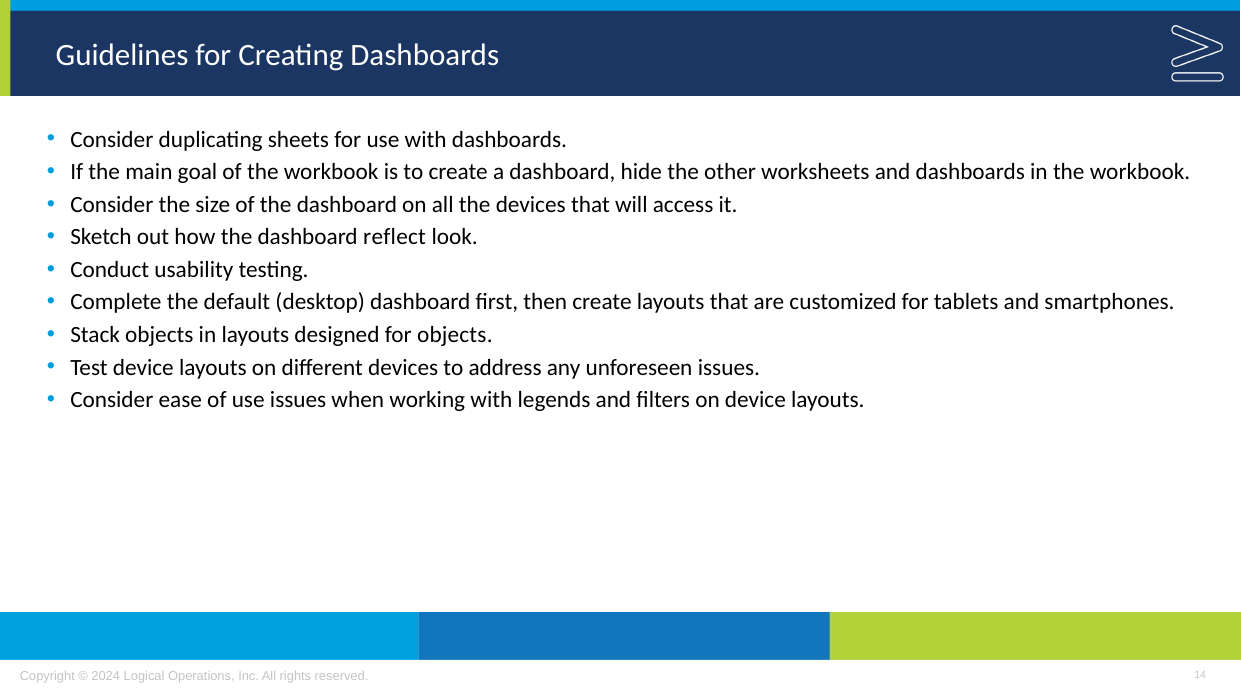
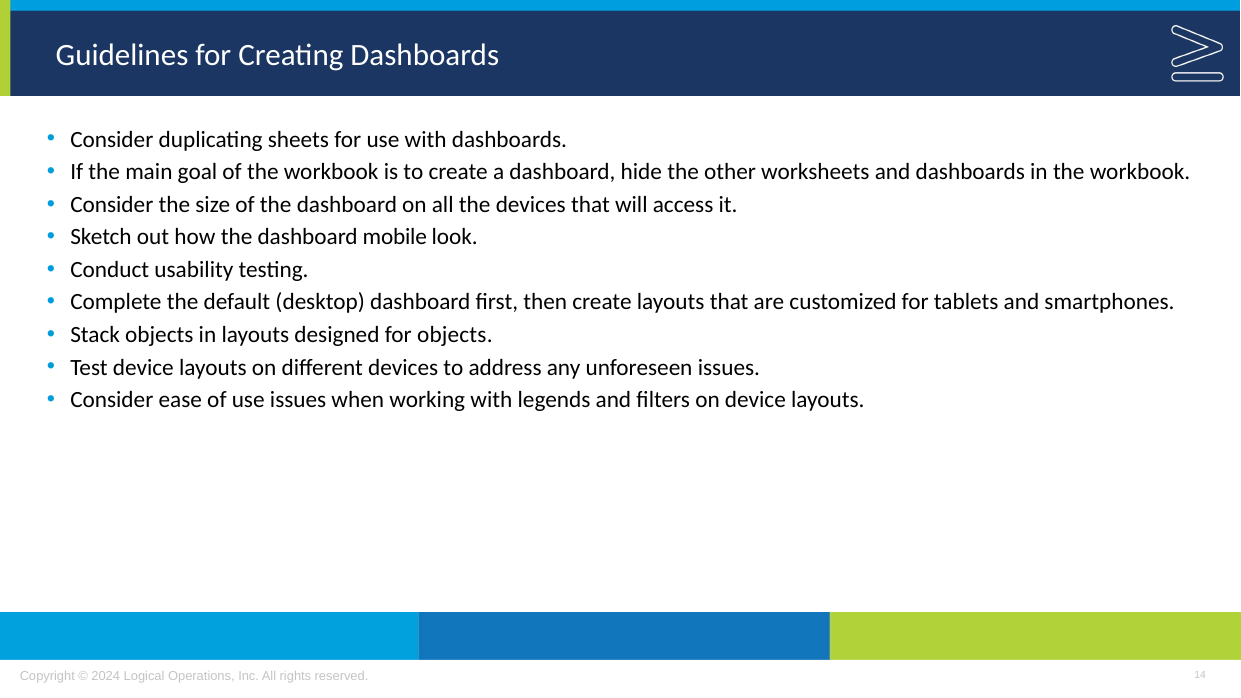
reflect: reflect -> mobile (395, 237)
